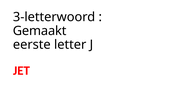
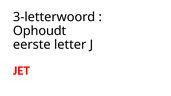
Gemaakt: Gemaakt -> Ophoudt (40, 31)
